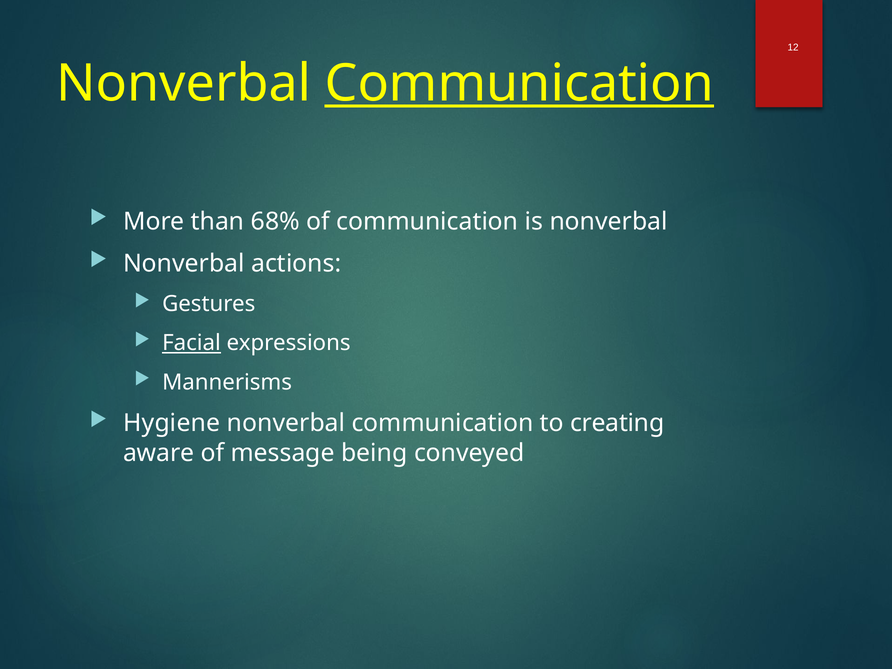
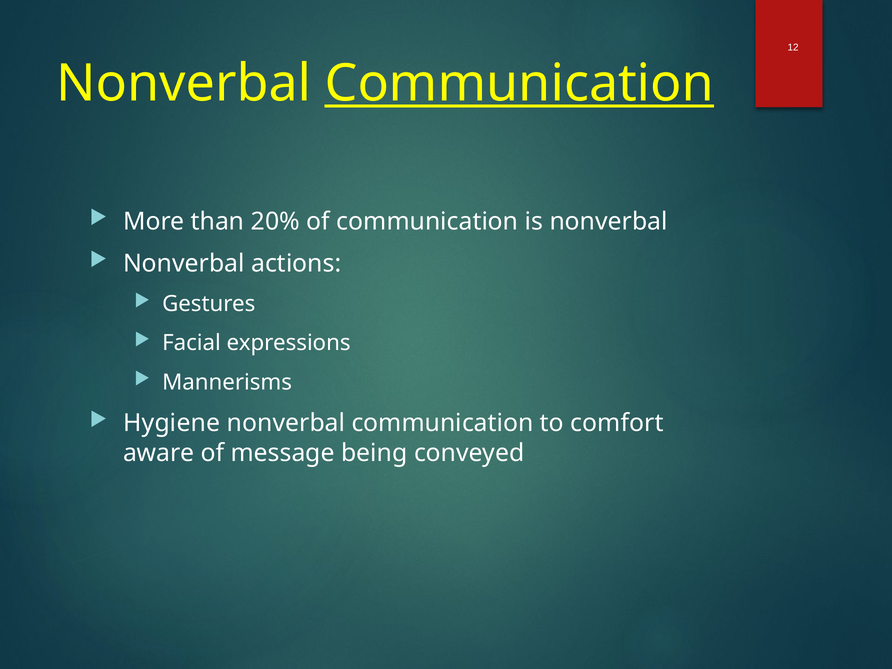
68%: 68% -> 20% (275, 221)
Facial underline: present -> none (191, 343)
creating: creating -> comfort (617, 423)
